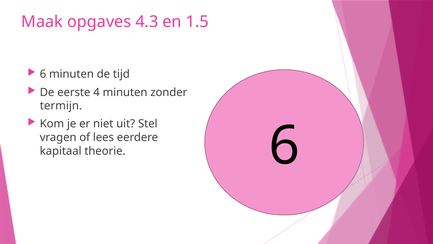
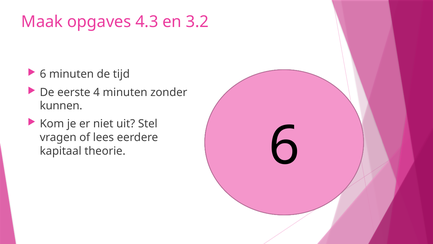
1.5: 1.5 -> 3.2 (197, 22)
termijn: termijn -> kunnen (61, 106)
